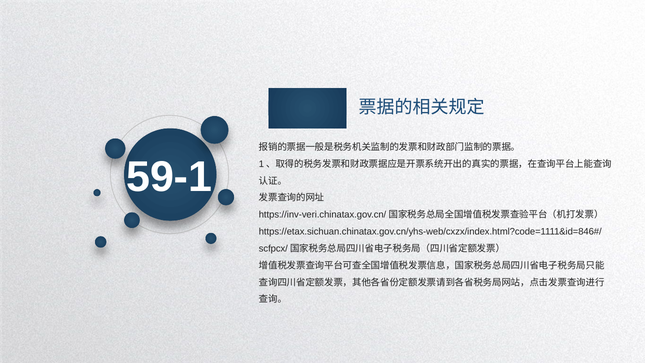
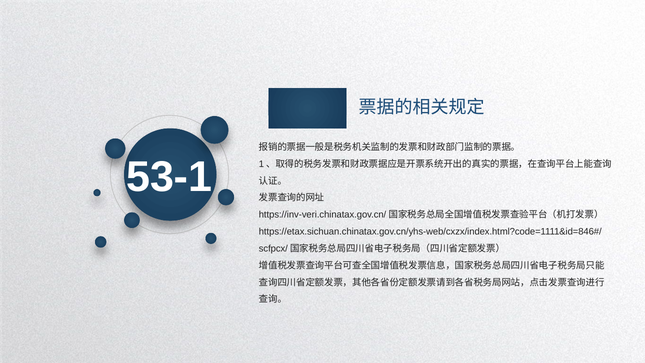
59-1: 59-1 -> 53-1 (169, 177)
